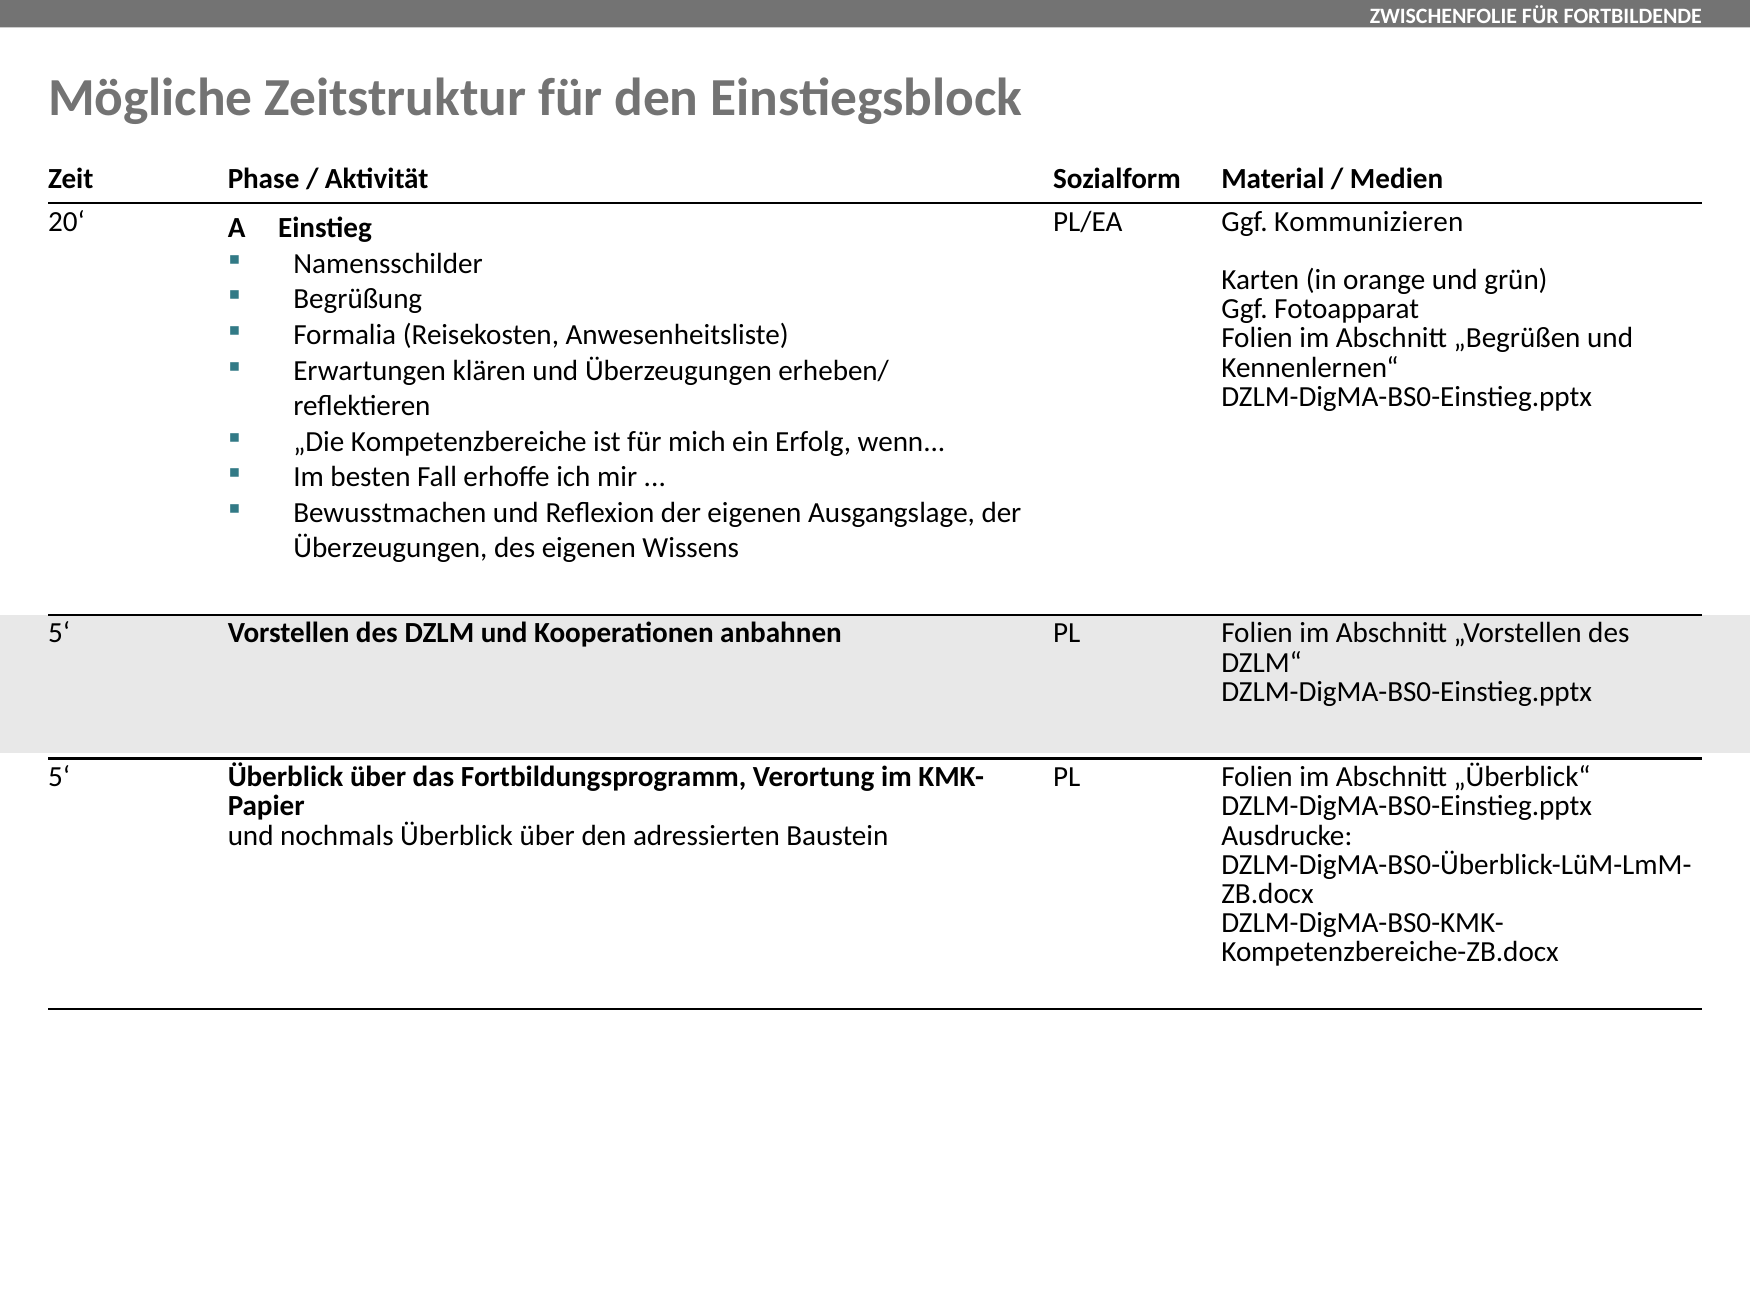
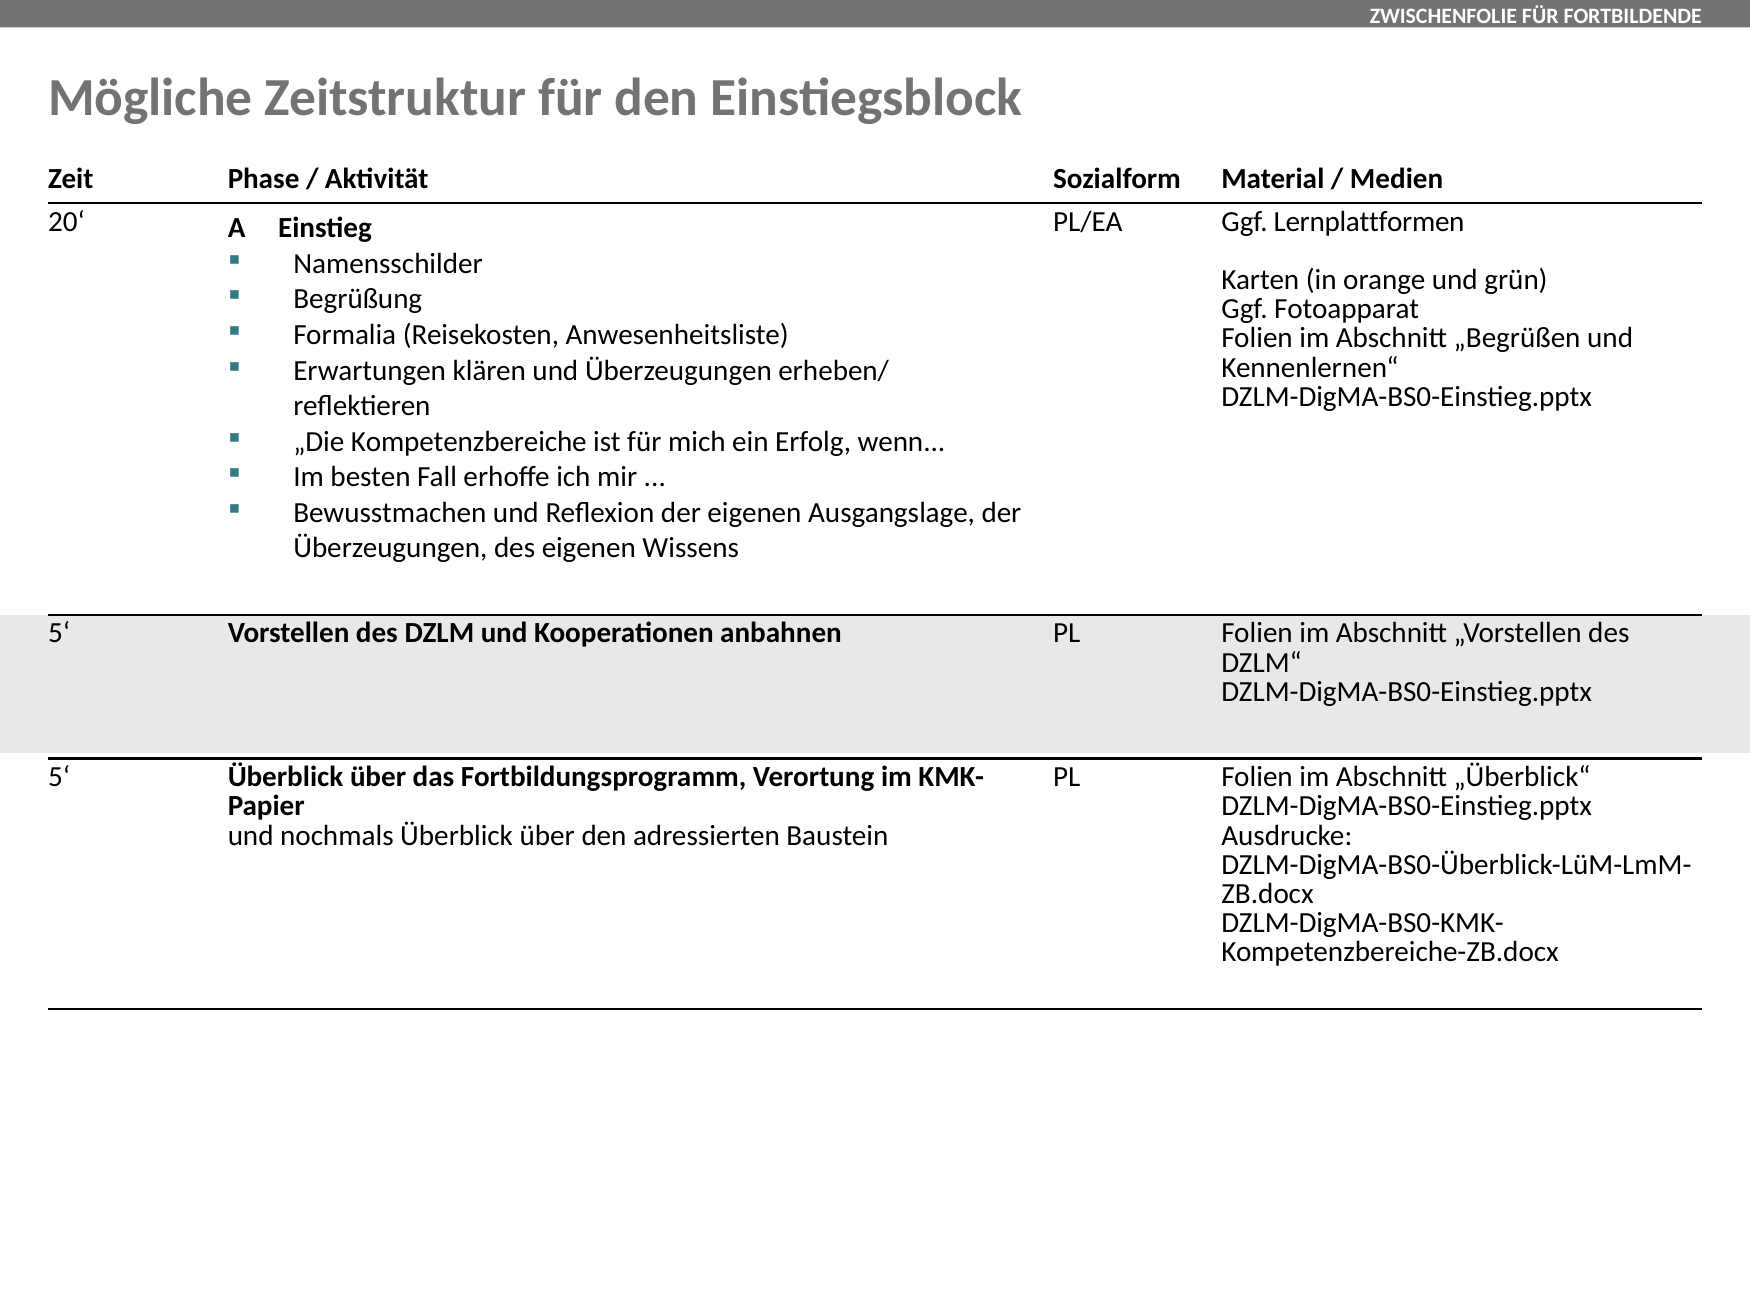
Kommunizieren: Kommunizieren -> Lernplattformen (1369, 222)
